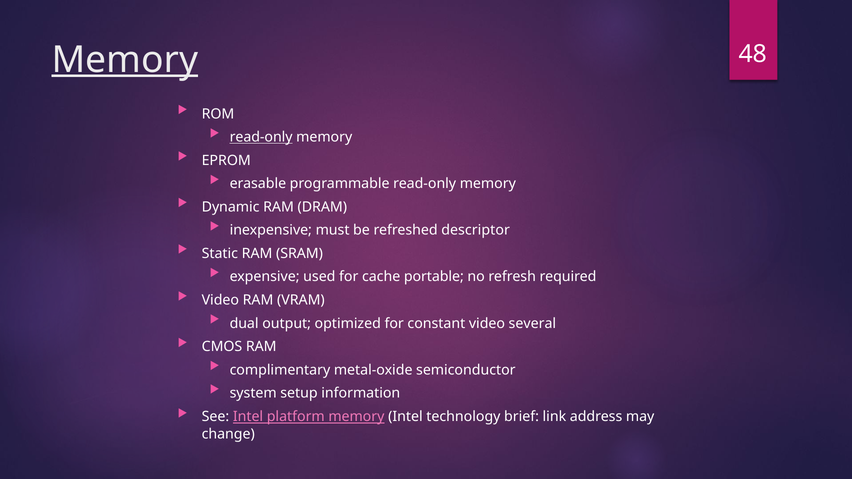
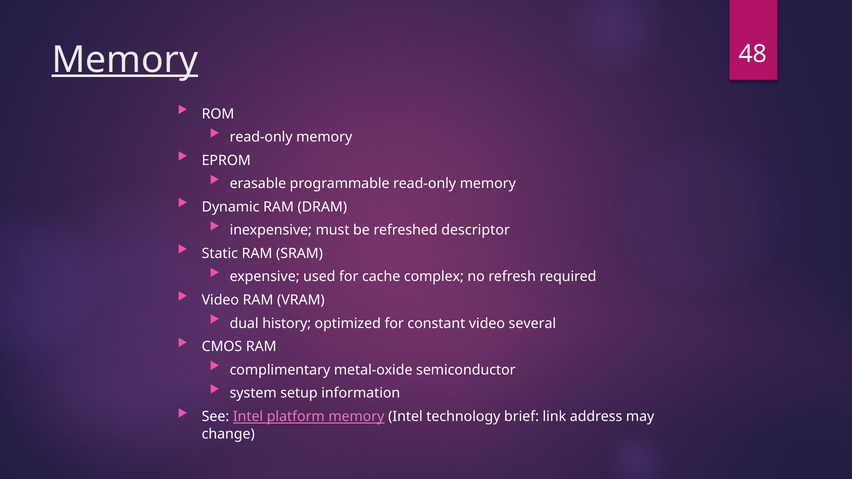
read-only underline: present -> none (261, 137)
portable: portable -> complex (434, 277)
output: output -> history (287, 324)
